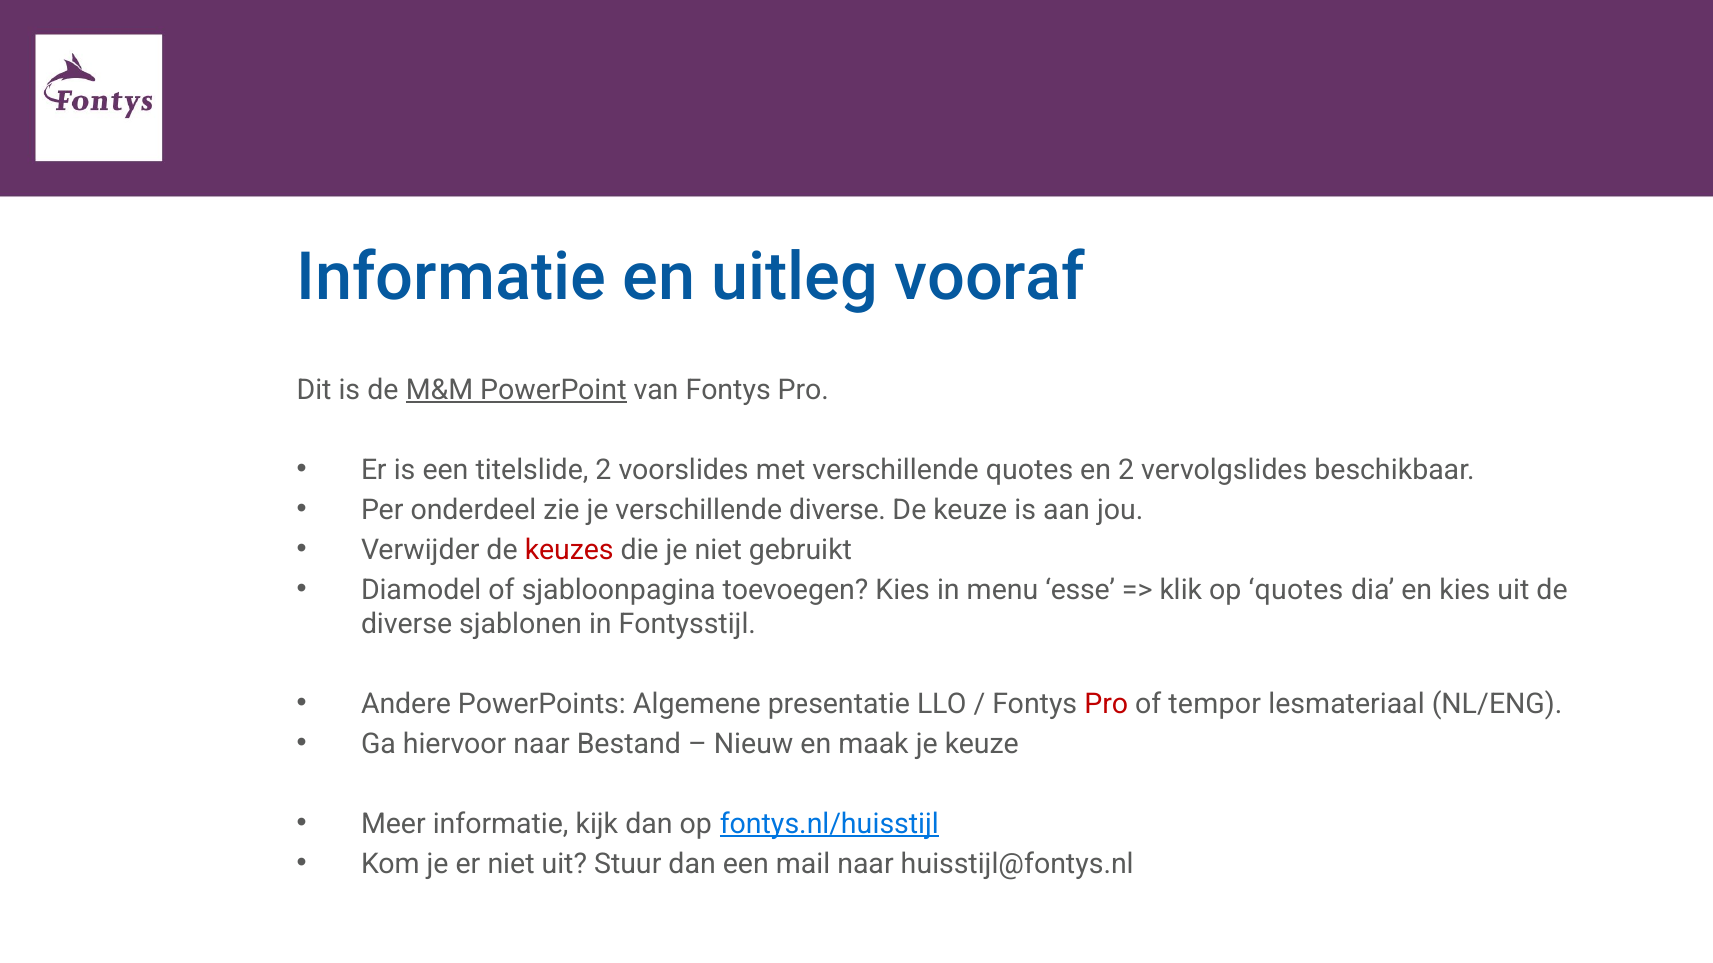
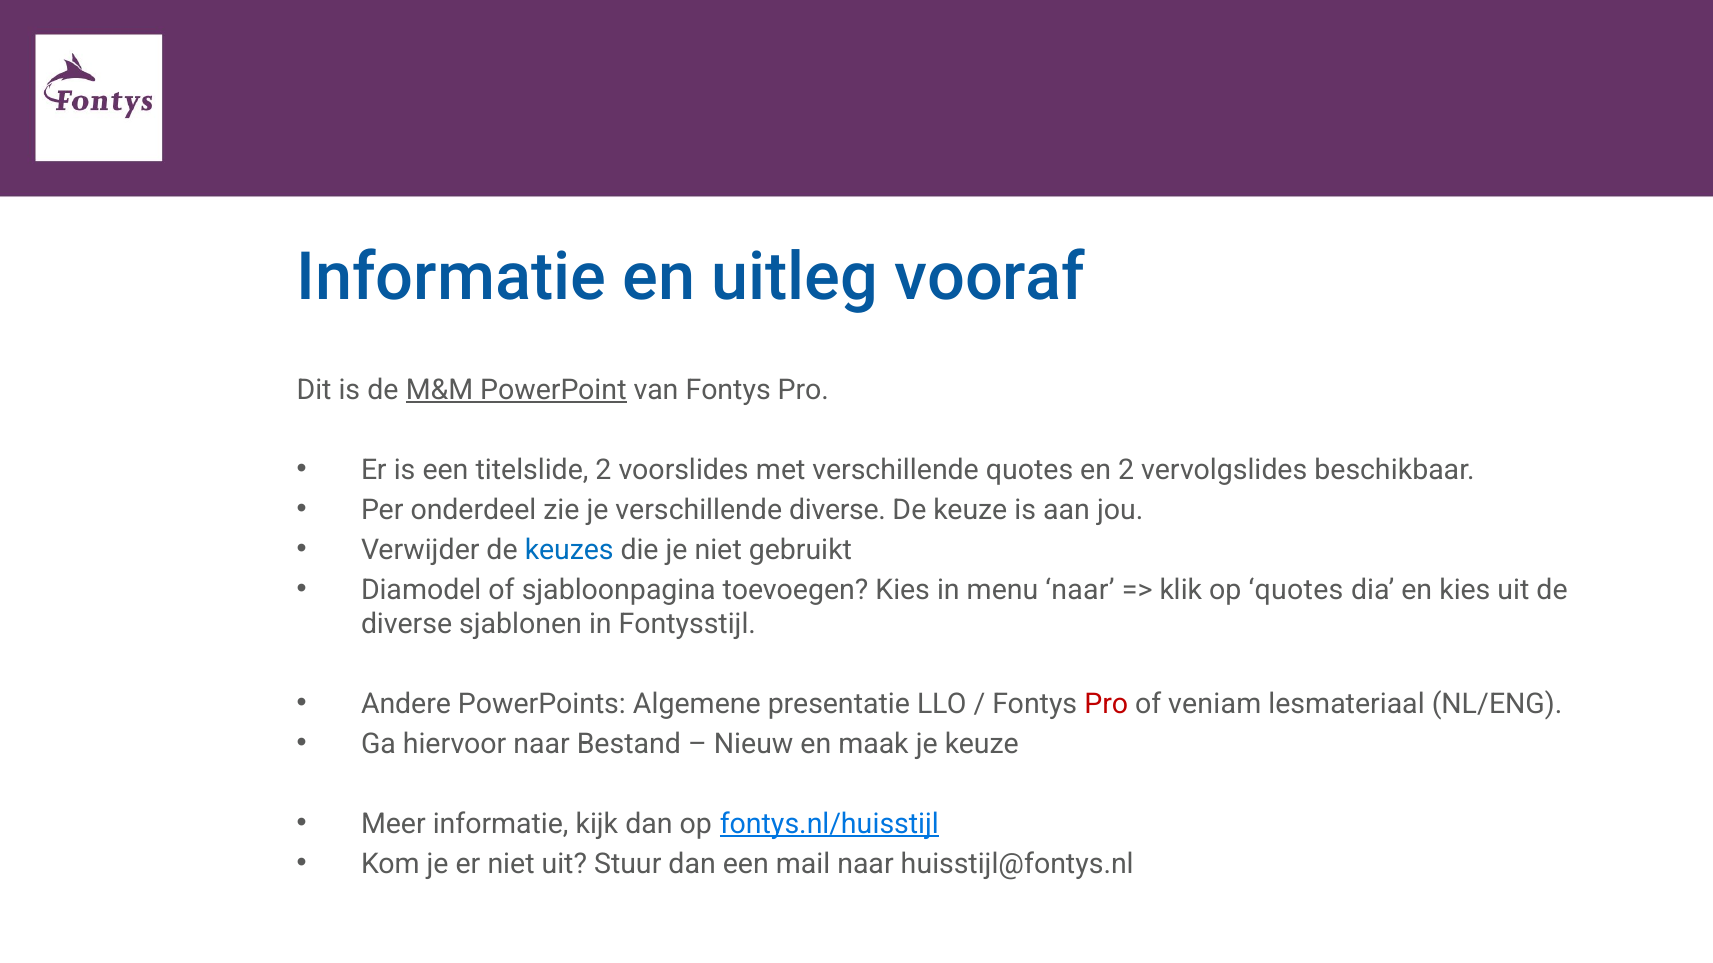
keuzes colour: red -> blue (569, 550)
menu esse: esse -> naar (1080, 590)
tempor: tempor -> veniam (1215, 704)
